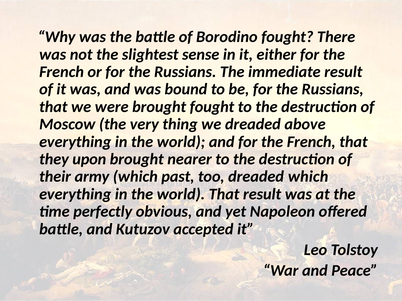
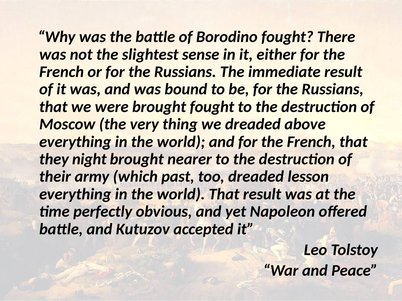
upon: upon -> night (89, 159)
dreaded which: which -> lesson (308, 177)
